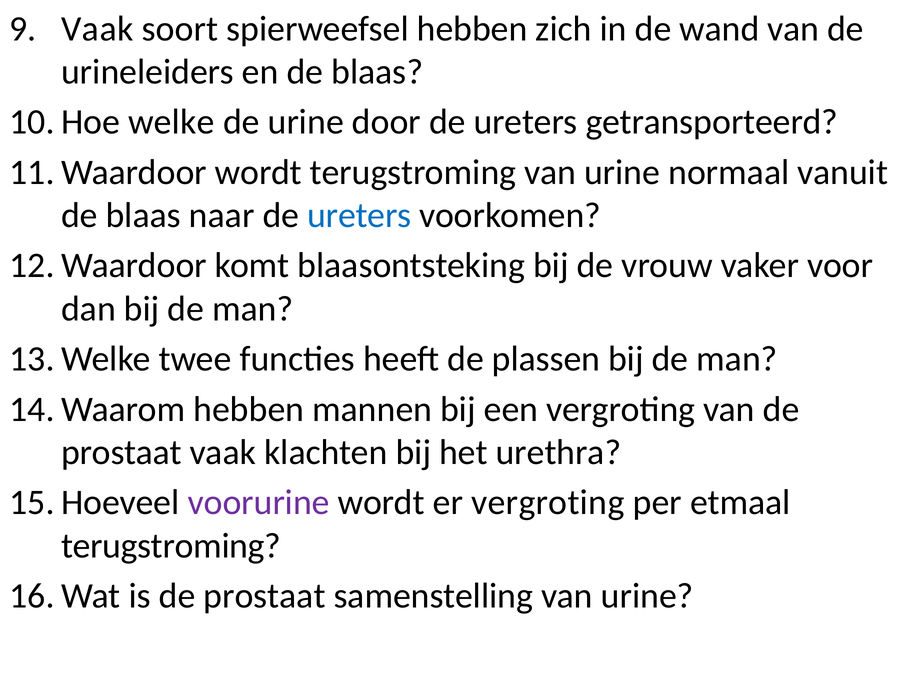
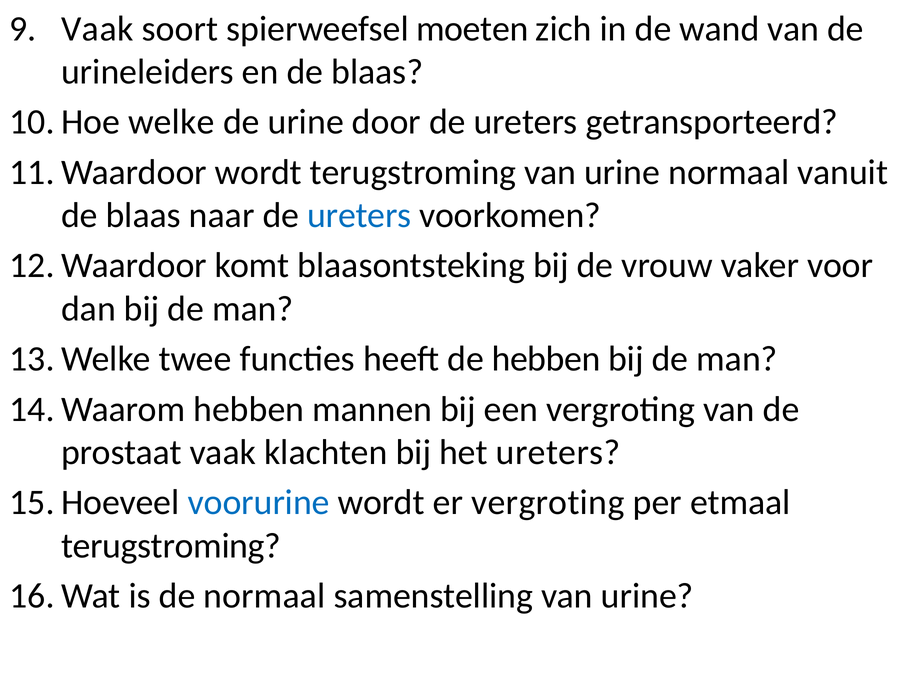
spierweefsel hebben: hebben -> moeten (472, 29)
de plassen: plassen -> hebben (546, 359)
het urethra: urethra -> ureters (558, 452)
voorurine colour: purple -> blue (259, 502)
is de prostaat: prostaat -> normaal (264, 596)
